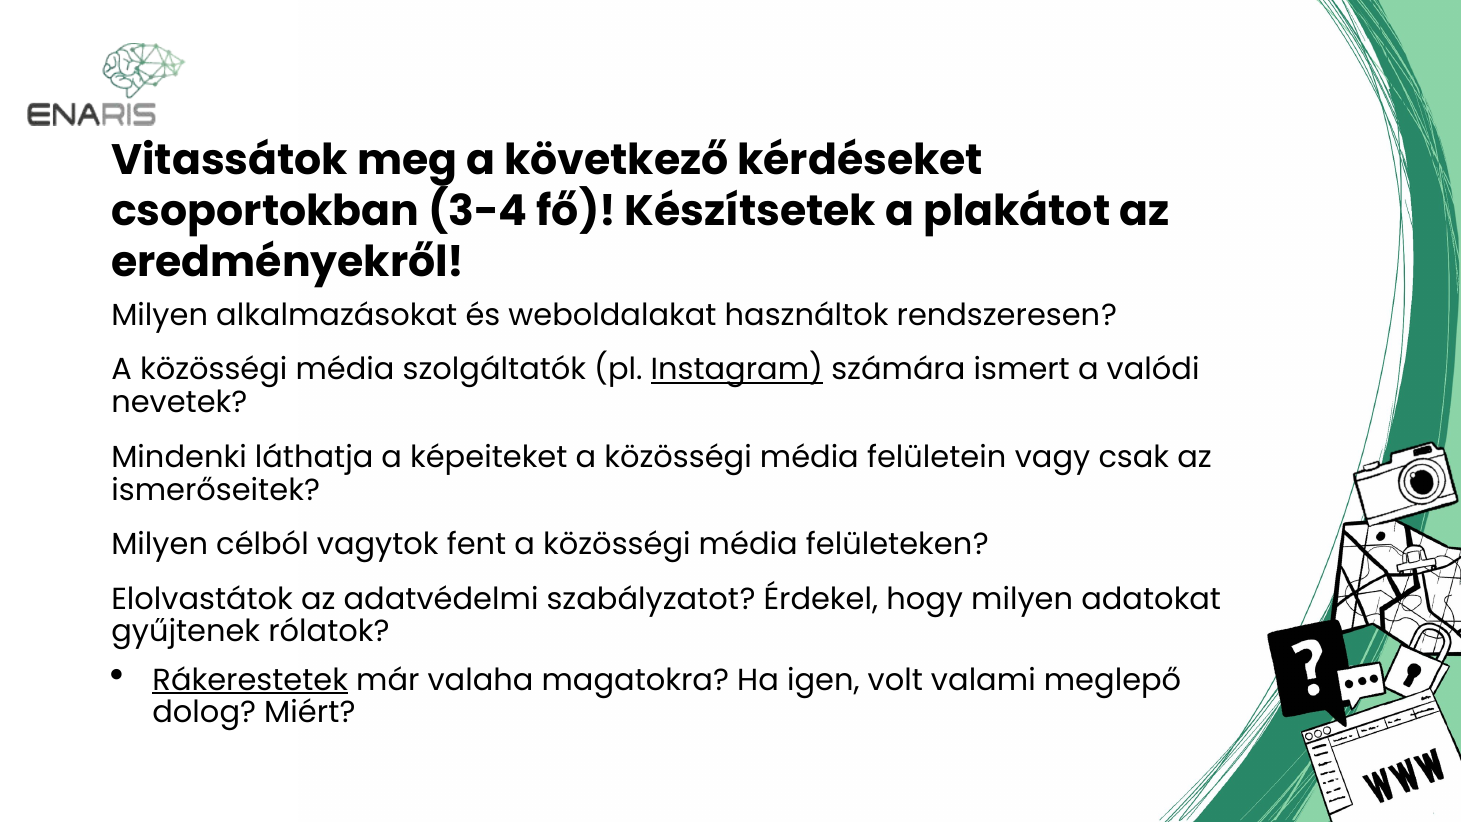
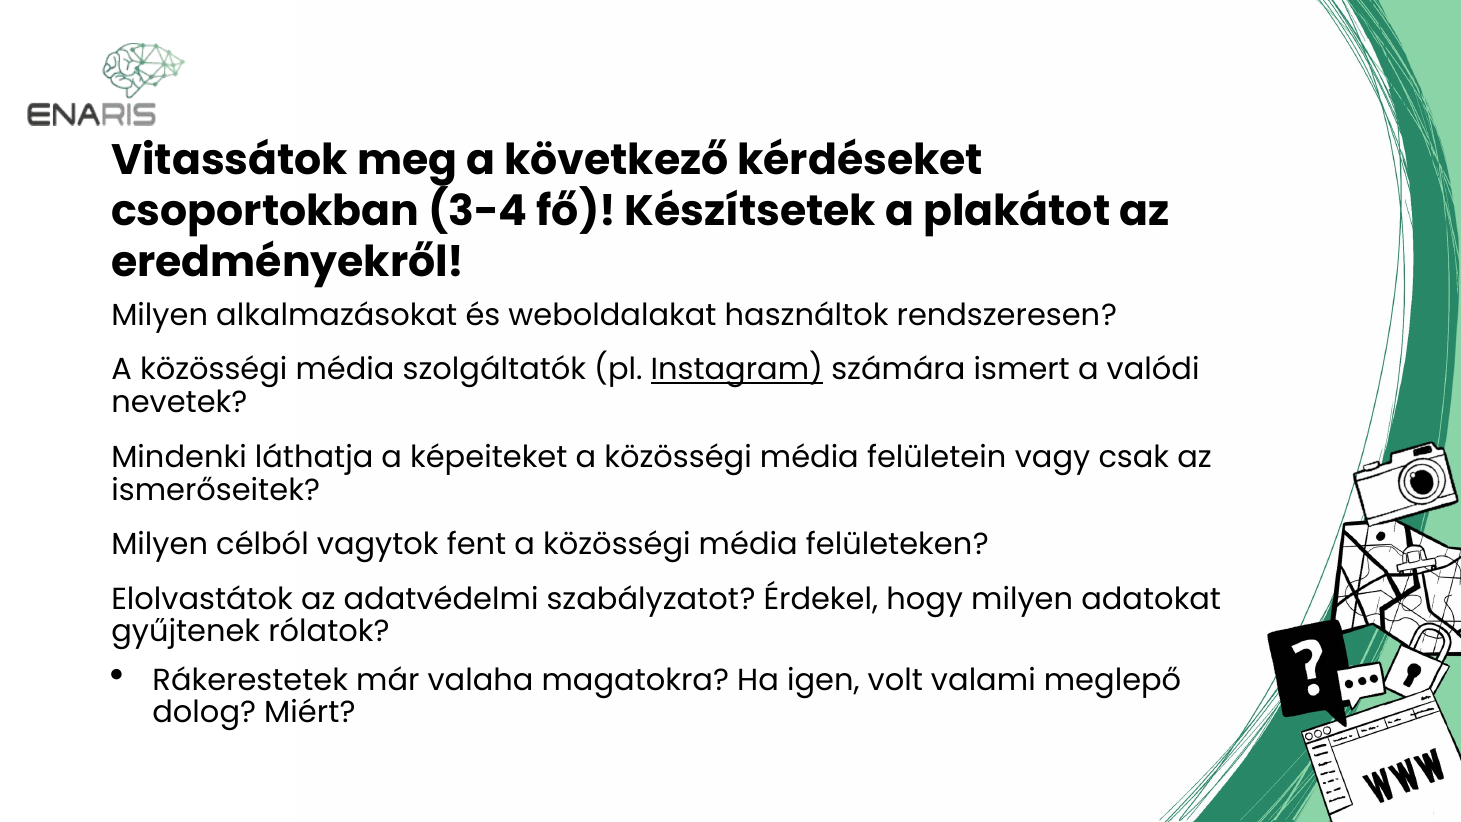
Rákerestetek underline: present -> none (250, 680)
